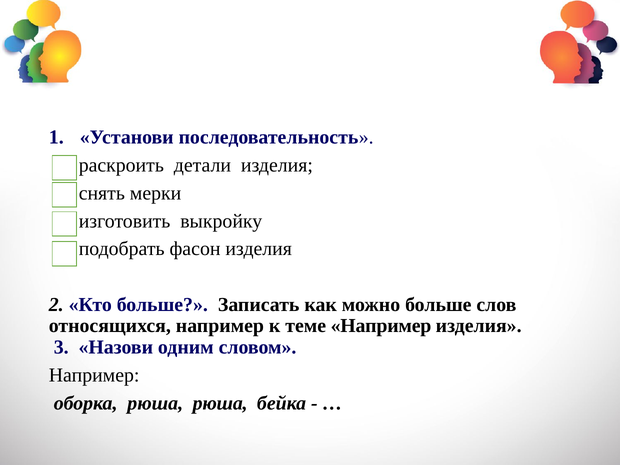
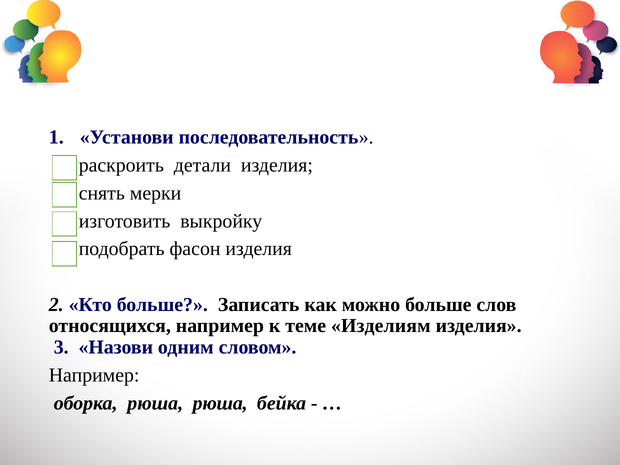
теме Например: Например -> Изделиям (381, 326)
